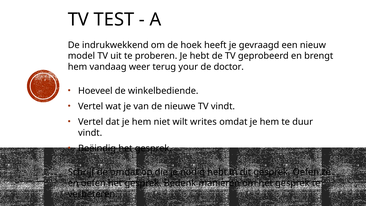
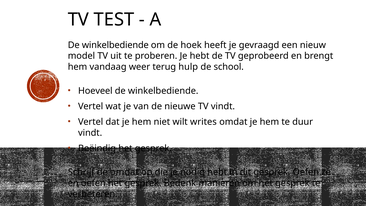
indrukwekkend: indrukwekkend -> winkelbediende (115, 45)
your: your -> hulp (188, 67)
doctor: doctor -> school (229, 67)
